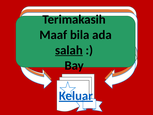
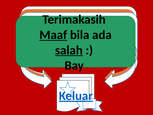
Maaf underline: none -> present (53, 35)
